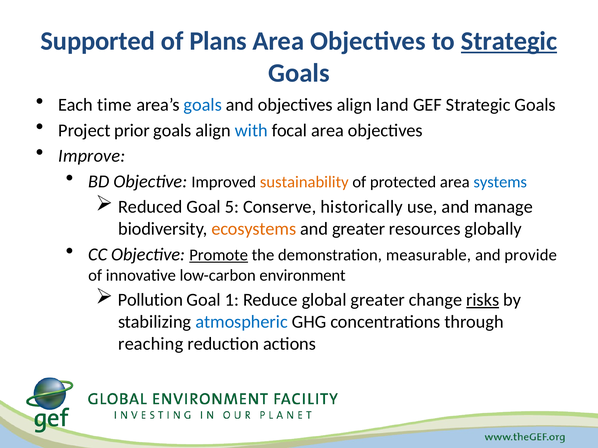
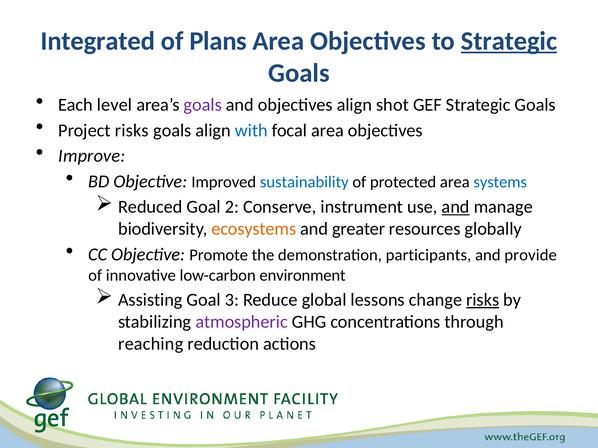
Supported: Supported -> Integrated (98, 41)
time: time -> level (115, 105)
goals colour: blue -> purple (203, 105)
land: land -> shot (392, 105)
Project prior: prior -> risks (132, 130)
sustainability colour: orange -> blue (304, 182)
5: 5 -> 2 (232, 207)
historically: historically -> instrument (362, 207)
and underline: none -> present (456, 207)
Promote underline: present -> none (219, 255)
measurable: measurable -> participants (428, 255)
Pollution: Pollution -> Assisting (150, 300)
1: 1 -> 3 (232, 300)
global greater: greater -> lessons (378, 300)
atmospheric colour: blue -> purple (242, 322)
